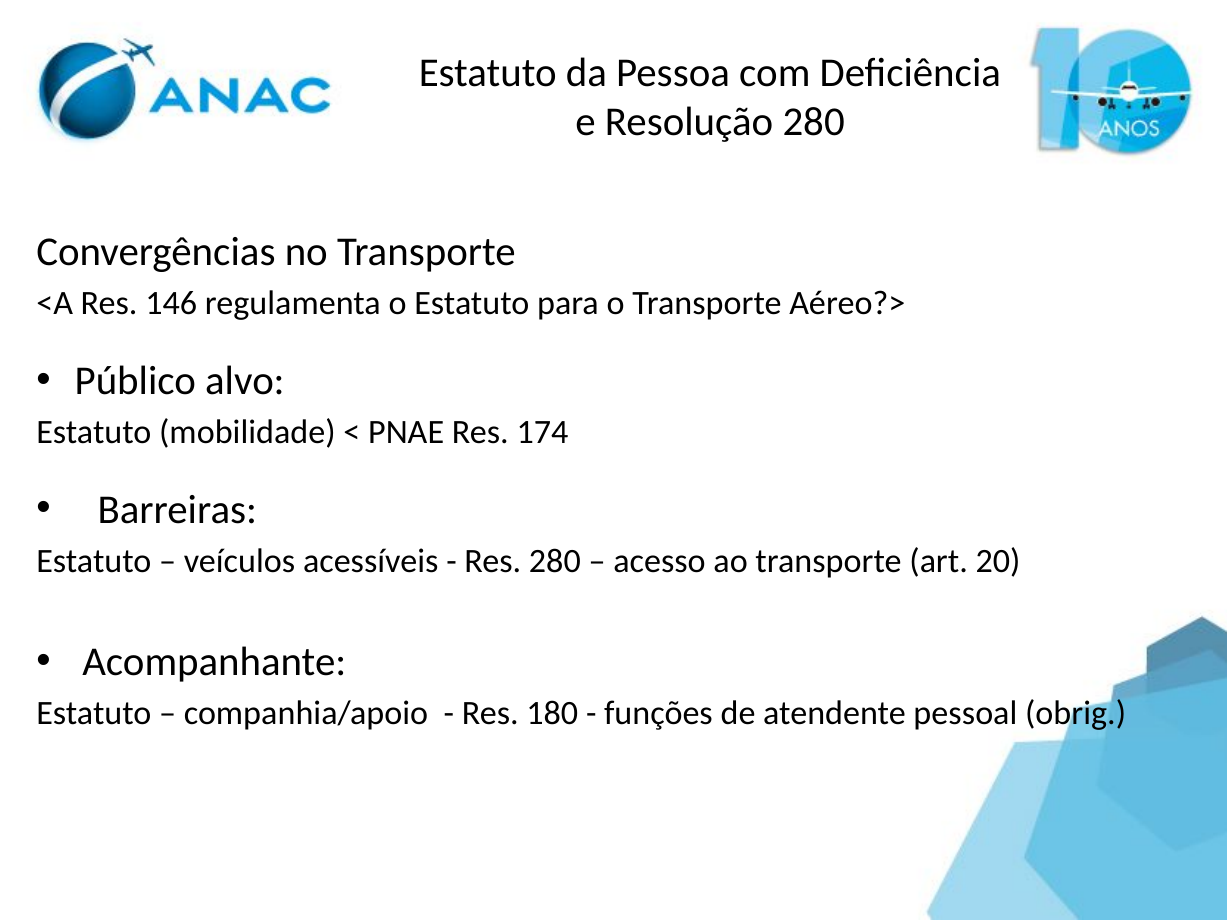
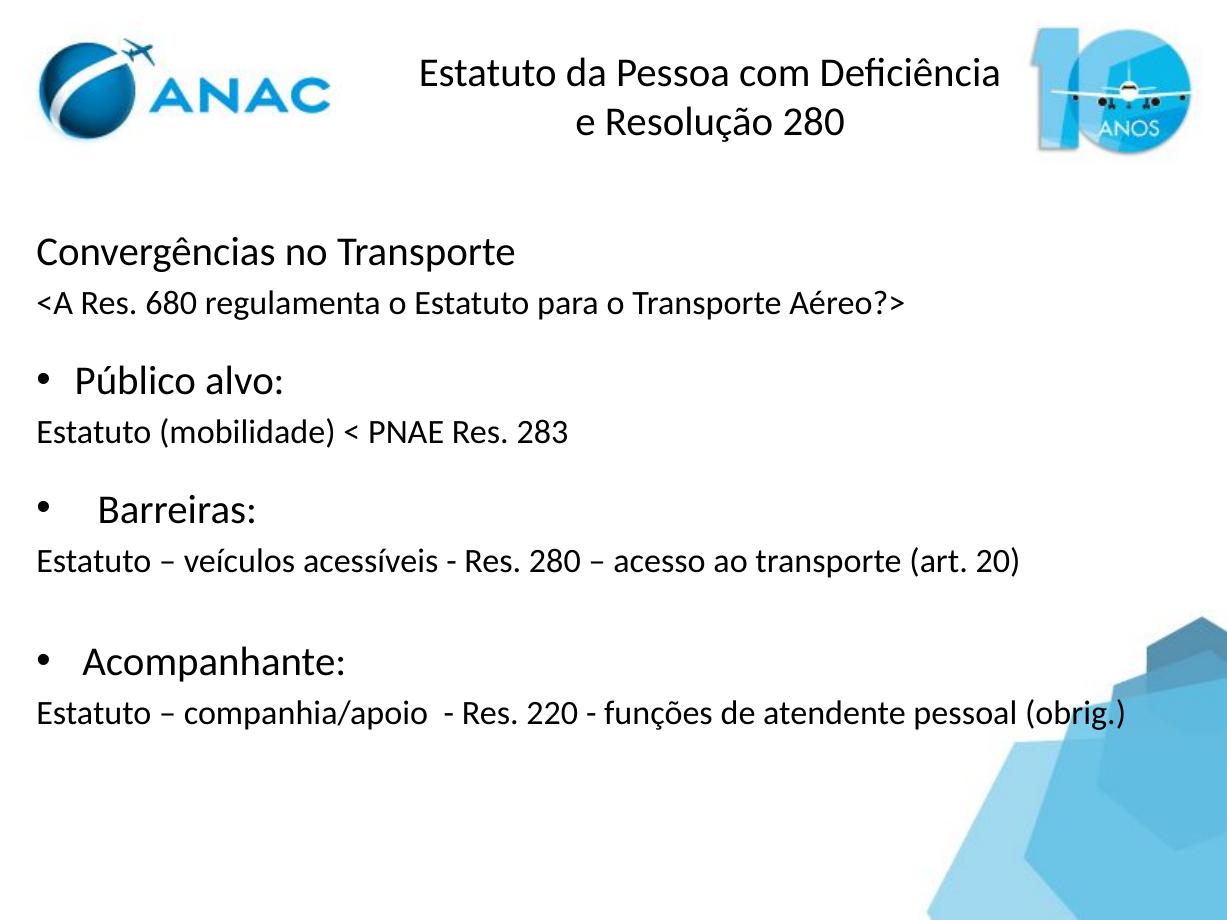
146: 146 -> 680 (171, 303)
174: 174 -> 283 (542, 432)
180: 180 -> 220 (552, 714)
